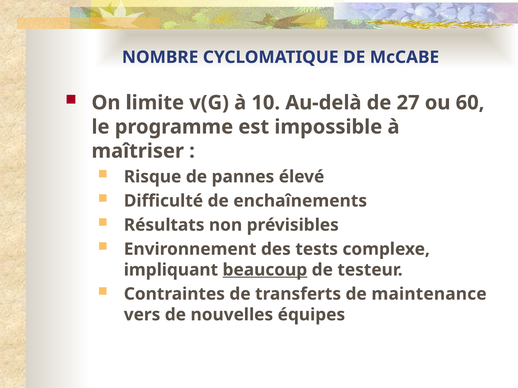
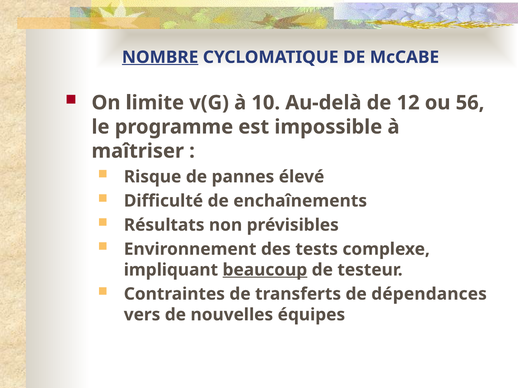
NOMBRE underline: none -> present (160, 57)
27: 27 -> 12 (408, 103)
60: 60 -> 56 (470, 103)
maintenance: maintenance -> dépendances (429, 294)
